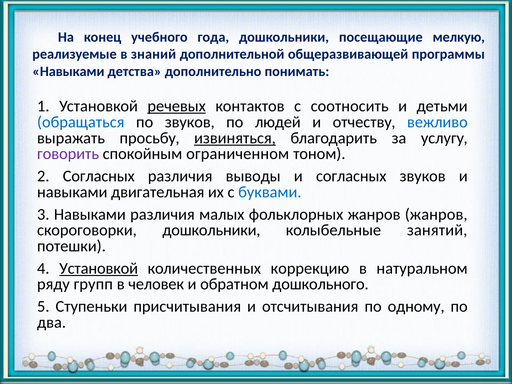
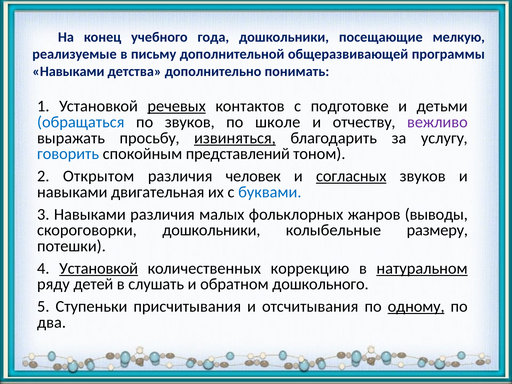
знаний: знаний -> письму (154, 54)
соотносить: соотносить -> подготовке (350, 106)
людей: людей -> школе (278, 122)
вежливо colour: blue -> purple (437, 122)
говорить colour: purple -> blue (68, 154)
ограниченном: ограниченном -> представлений (238, 154)
2 Согласных: Согласных -> Открытом (99, 176)
выводы: выводы -> человек (253, 176)
согласных underline: none -> present (351, 176)
жанров жанров: жанров -> выводы (436, 214)
занятий: занятий -> размеру (437, 230)
натуральном underline: none -> present (422, 268)
групп: групп -> детей (93, 284)
человек: человек -> слушать (156, 284)
одному underline: none -> present (416, 307)
